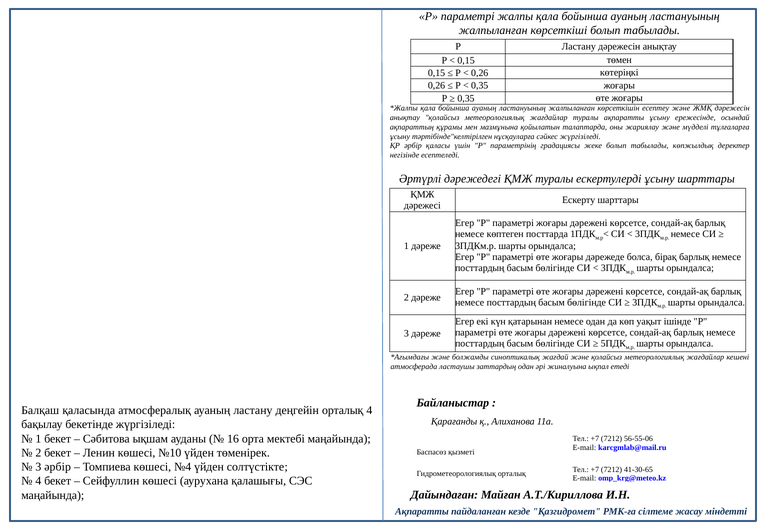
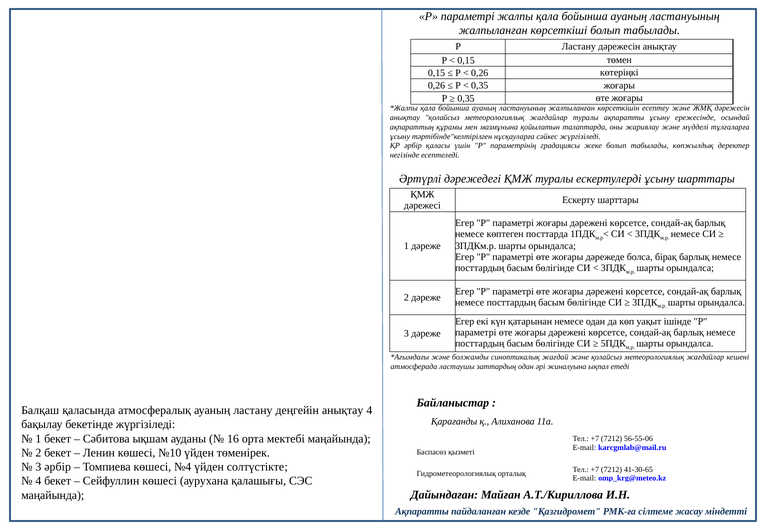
деңгейін орталық: орталық -> анықтау (343, 411)
